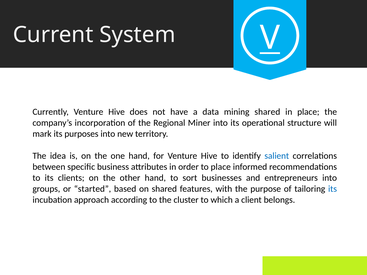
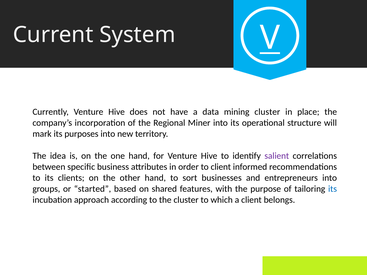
mining shared: shared -> cluster (267, 112)
salient colour: blue -> purple (277, 156)
to place: place -> client (221, 167)
